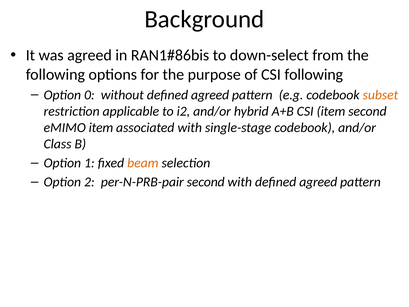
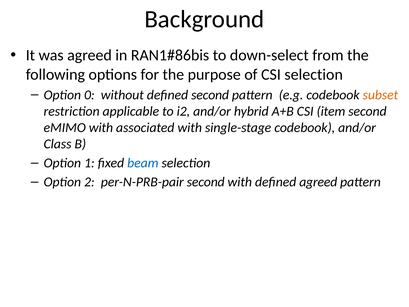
CSI following: following -> selection (314, 74)
without defined agreed: agreed -> second (210, 95)
eMIMO item: item -> with (101, 127)
beam colour: orange -> blue (143, 163)
